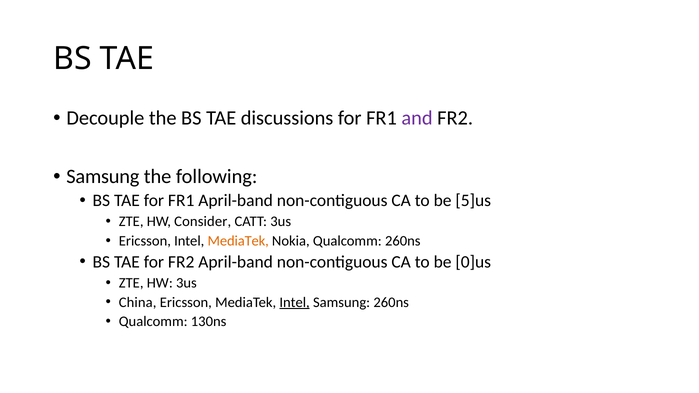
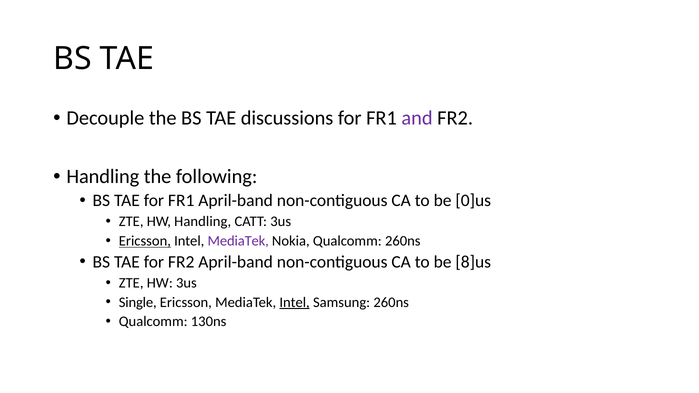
Samsung: Samsung -> Handling (103, 177)
5]us: 5]us -> 0]us (473, 201)
HW Consider: Consider -> Handling (203, 222)
Ericsson underline: none -> present (145, 241)
MediaTek colour: orange -> purple (238, 241)
0]us: 0]us -> 8]us (473, 262)
China: China -> Single (138, 302)
